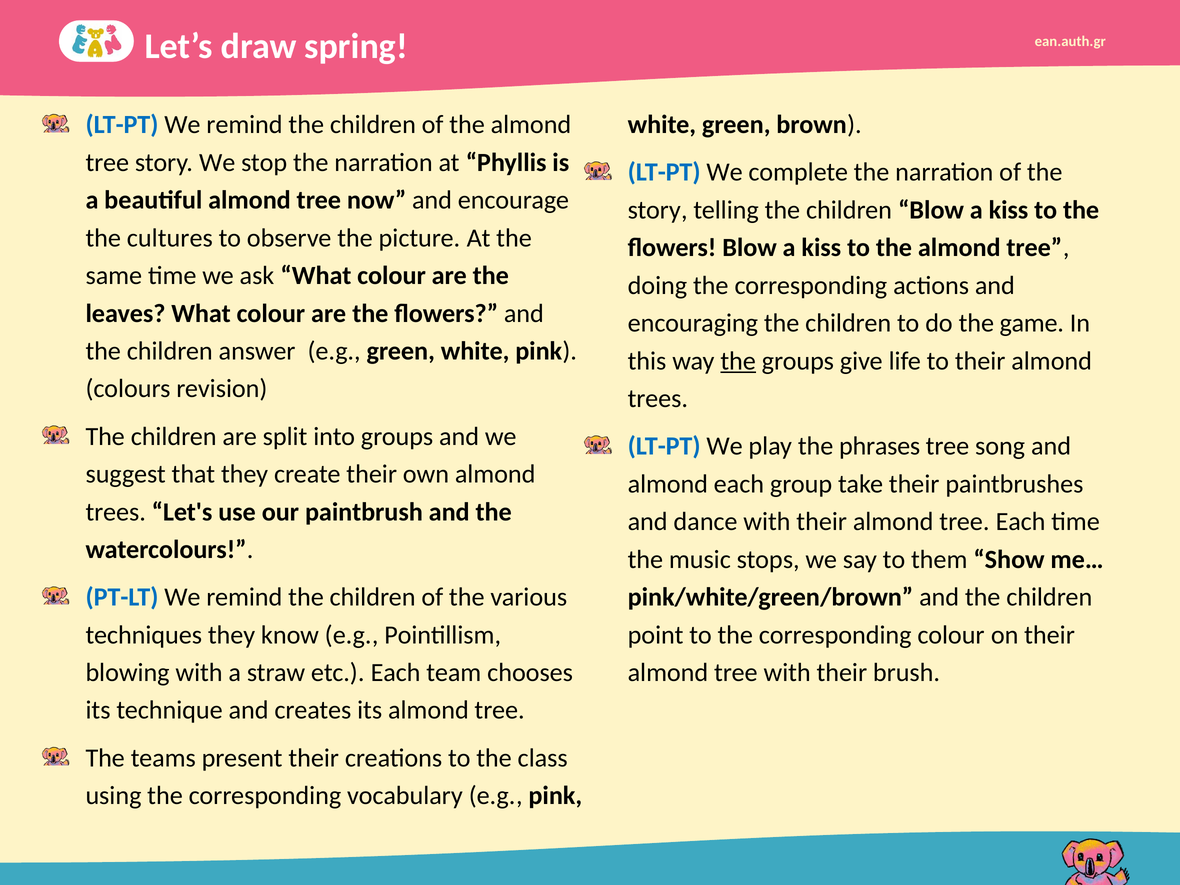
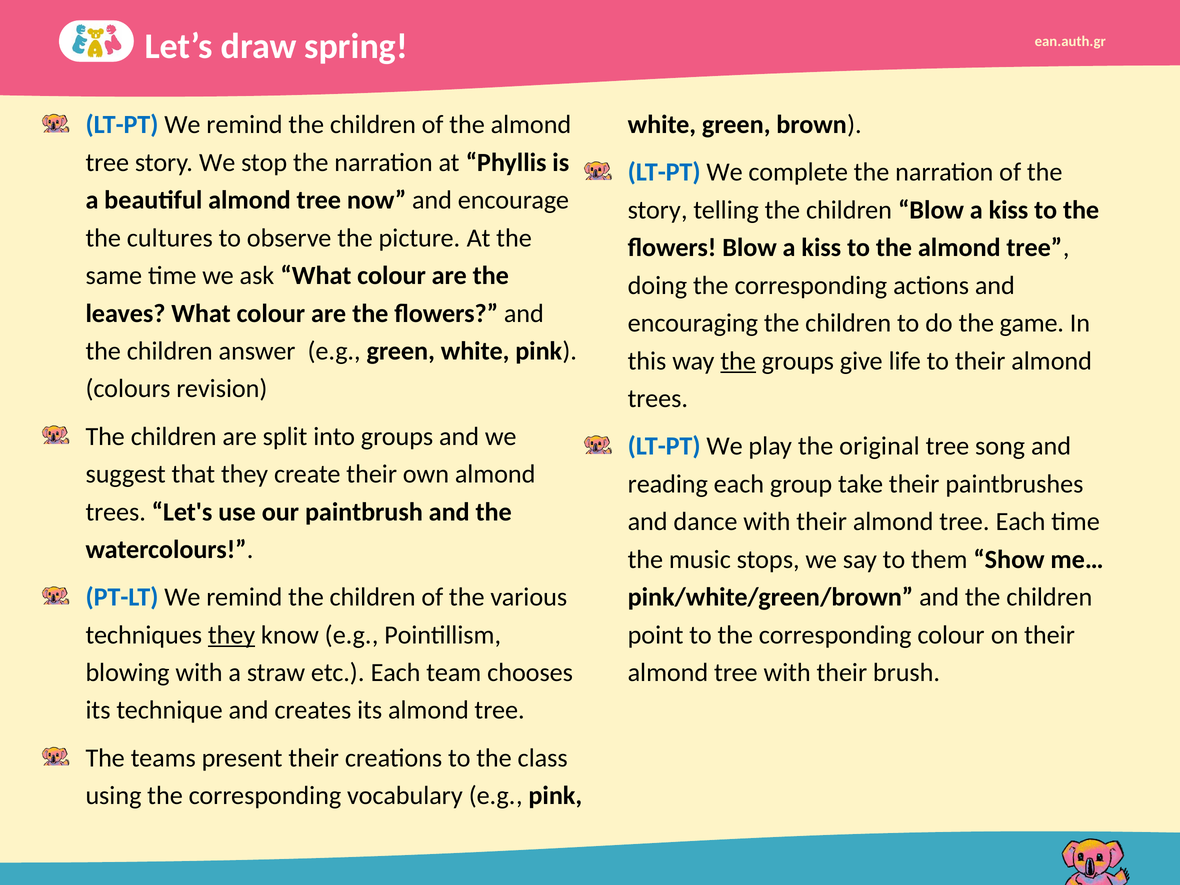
phrases: phrases -> original (879, 446)
almond: almond -> reading (668, 484)
they underline: none -> present (232, 635)
